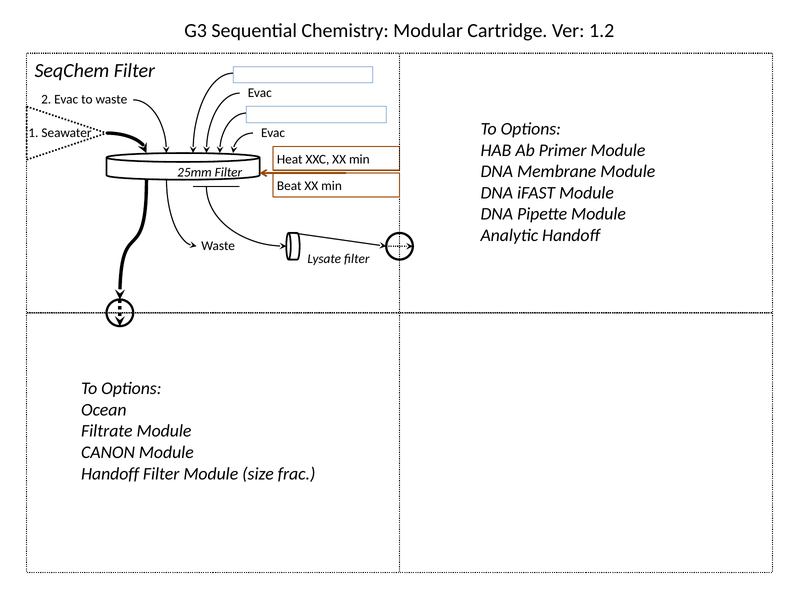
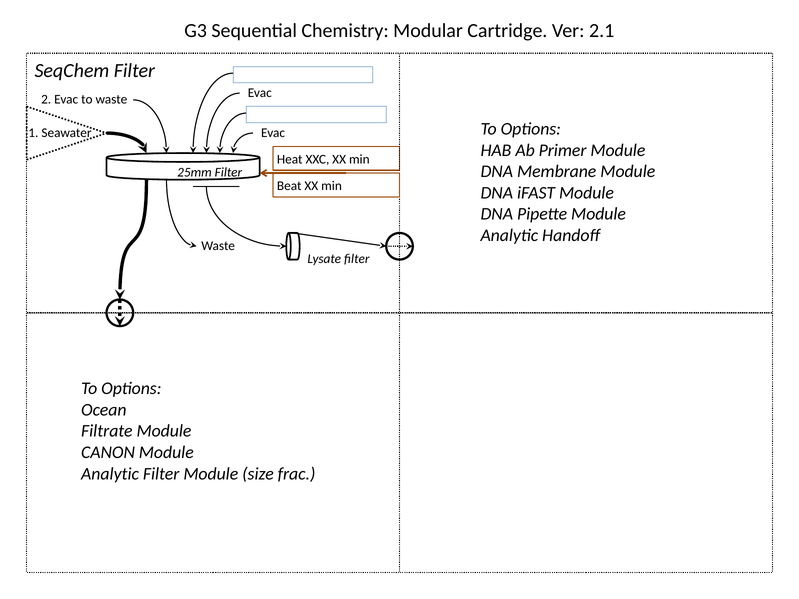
1.2: 1.2 -> 2.1 (602, 31)
Handoff: Handoff -> Analytic (110, 474)
